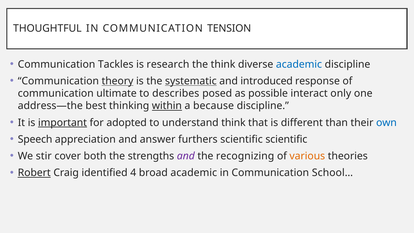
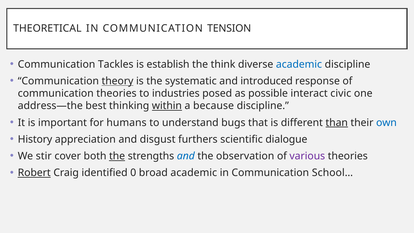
THOUGHTFUL: THOUGHTFUL -> THEORETICAL (47, 28)
research: research -> establish (168, 64)
systematic underline: present -> none (191, 81)
communication ultimate: ultimate -> theories (116, 93)
describes: describes -> industries (176, 93)
only: only -> civic (341, 93)
important underline: present -> none (63, 123)
adopted: adopted -> humans (127, 123)
understand think: think -> bugs (233, 123)
than underline: none -> present (337, 123)
Speech: Speech -> History (35, 139)
answer: answer -> disgust (158, 139)
scientific scientific: scientific -> dialogue (286, 139)
the underline: none -> present (117, 156)
and colour: purple -> blue (186, 156)
recognizing: recognizing -> observation (245, 156)
various colour: orange -> purple (307, 156)
4: 4 -> 0 (133, 173)
